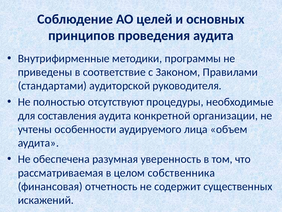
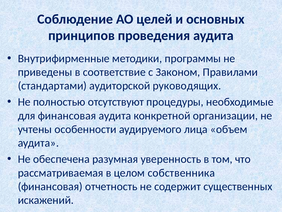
руководителя: руководителя -> руководящих (187, 86)
для составления: составления -> финансовая (67, 115)
